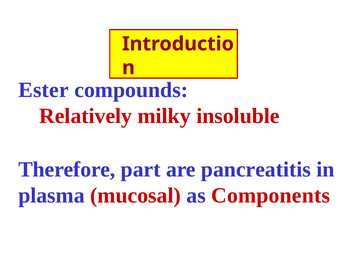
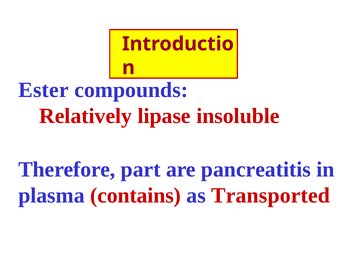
milky: milky -> lipase (164, 116)
mucosal: mucosal -> contains (136, 195)
Components: Components -> Transported (271, 195)
